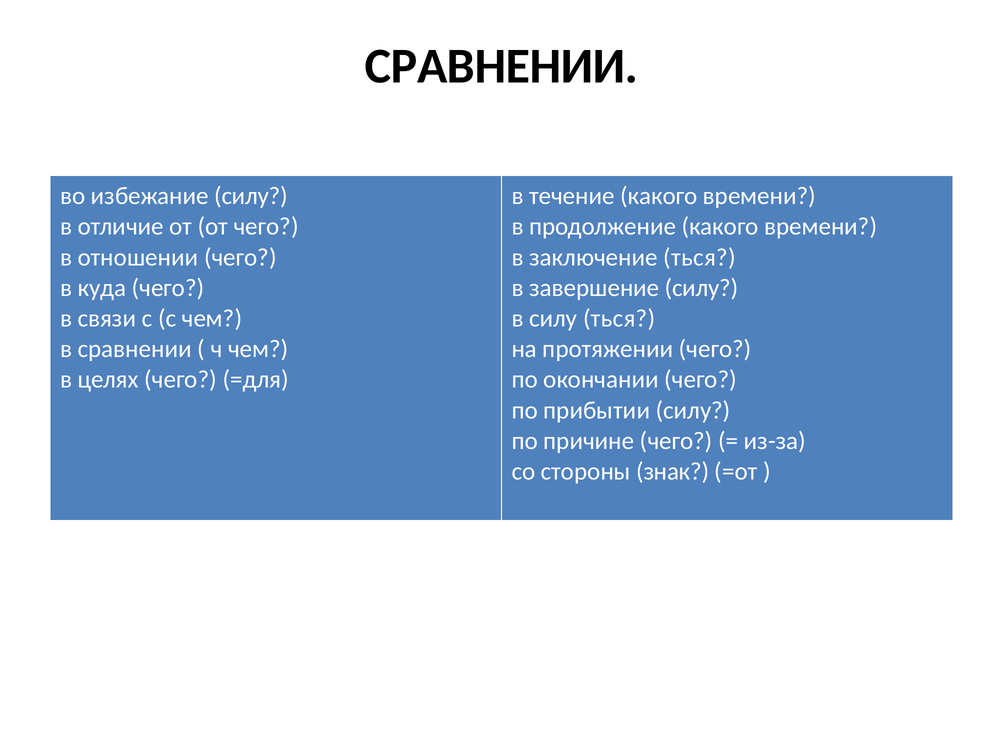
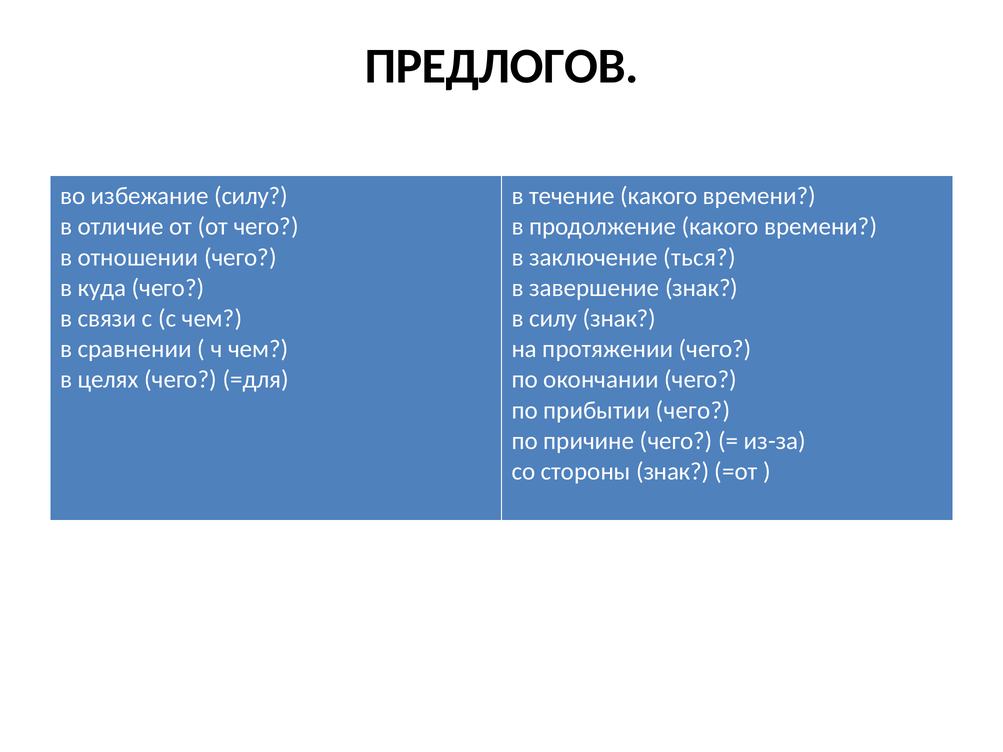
СРАВНЕНИИ: СРАВНЕНИИ -> ПРЕДЛОГОВ (502, 66)
завершение силу: силу -> знак (702, 288)
силу ться: ться -> знак (619, 319)
прибытии силу: силу -> чего (693, 410)
